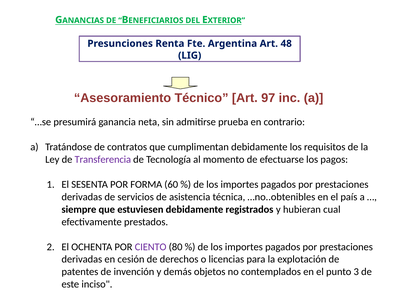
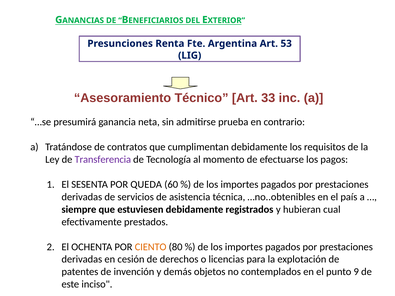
48: 48 -> 53 (286, 44)
97: 97 -> 33 (268, 98)
FORMA: FORMA -> QUEDA (146, 185)
CIENTO colour: purple -> orange (151, 247)
3: 3 -> 9 (356, 272)
